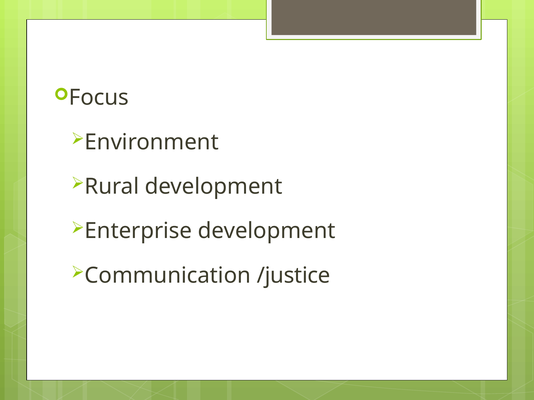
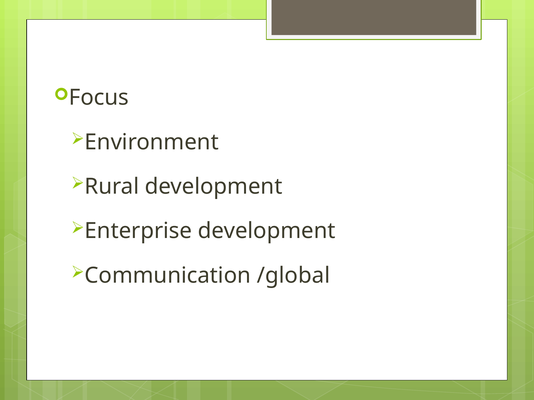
/justice: /justice -> /global (293, 276)
